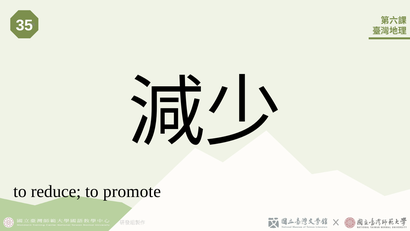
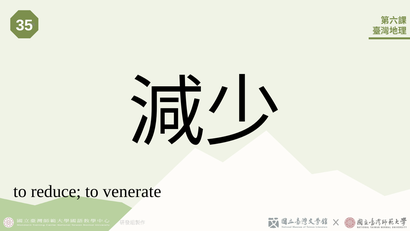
promote: promote -> venerate (132, 191)
